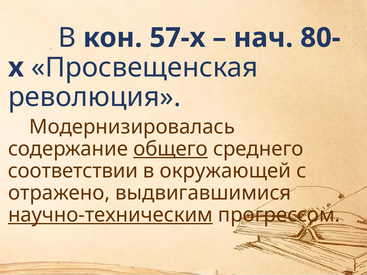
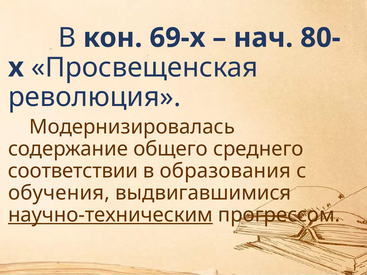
57-х: 57-х -> 69-х (177, 38)
общего underline: present -> none (171, 149)
окружающей: окружающей -> образования (225, 171)
отражено: отражено -> обучения (59, 193)
